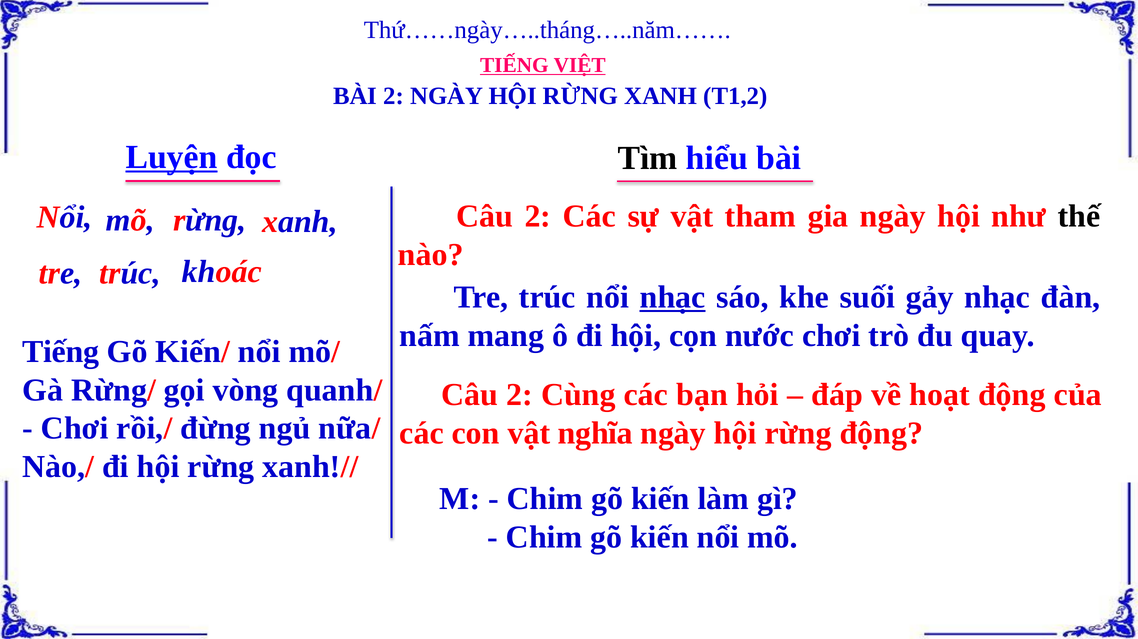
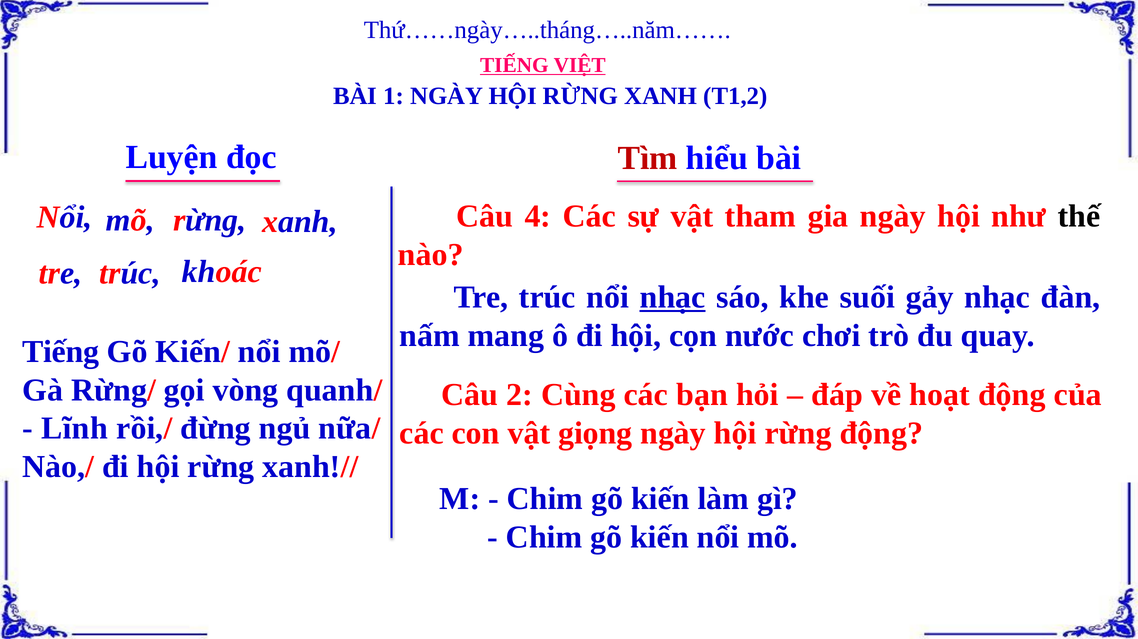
BÀI 2: 2 -> 1 (394, 96)
Luyện underline: present -> none (172, 157)
Tìm colour: black -> red (648, 158)
2: 2 -> 4 (538, 216)
Chơi: Chơi -> Lĩnh (74, 429)
nghĩa: nghĩa -> giọng (595, 433)
